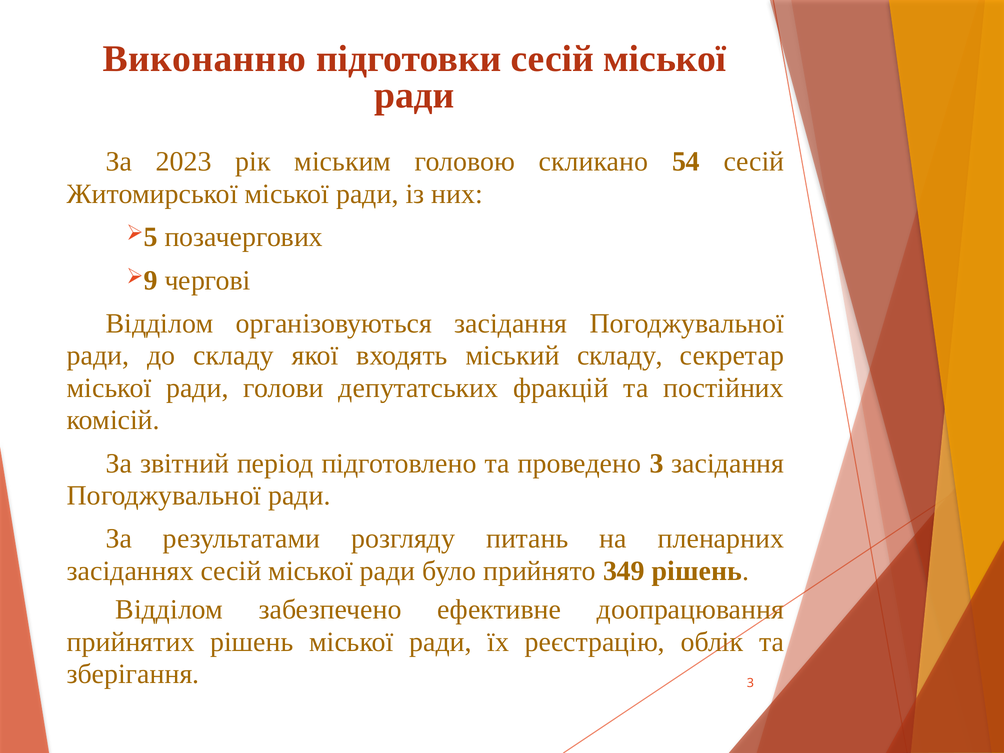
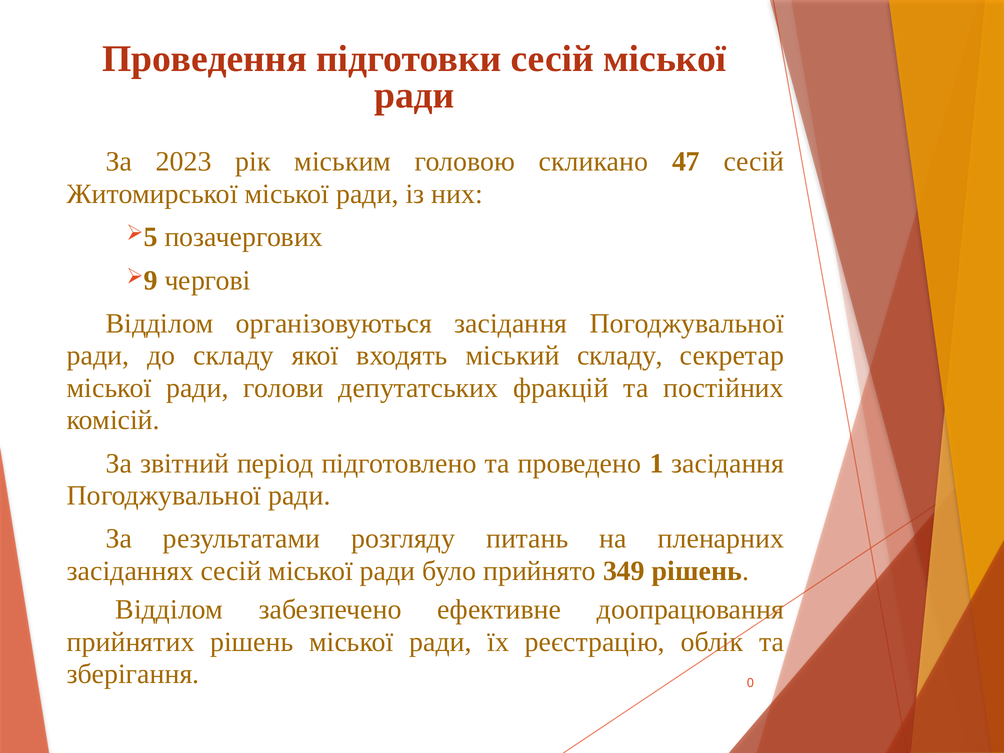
Виконанню: Виконанню -> Проведення (205, 59)
54: 54 -> 47 (686, 162)
проведено 3: 3 -> 1 (657, 463)
зберігання 3: 3 -> 0 (750, 683)
